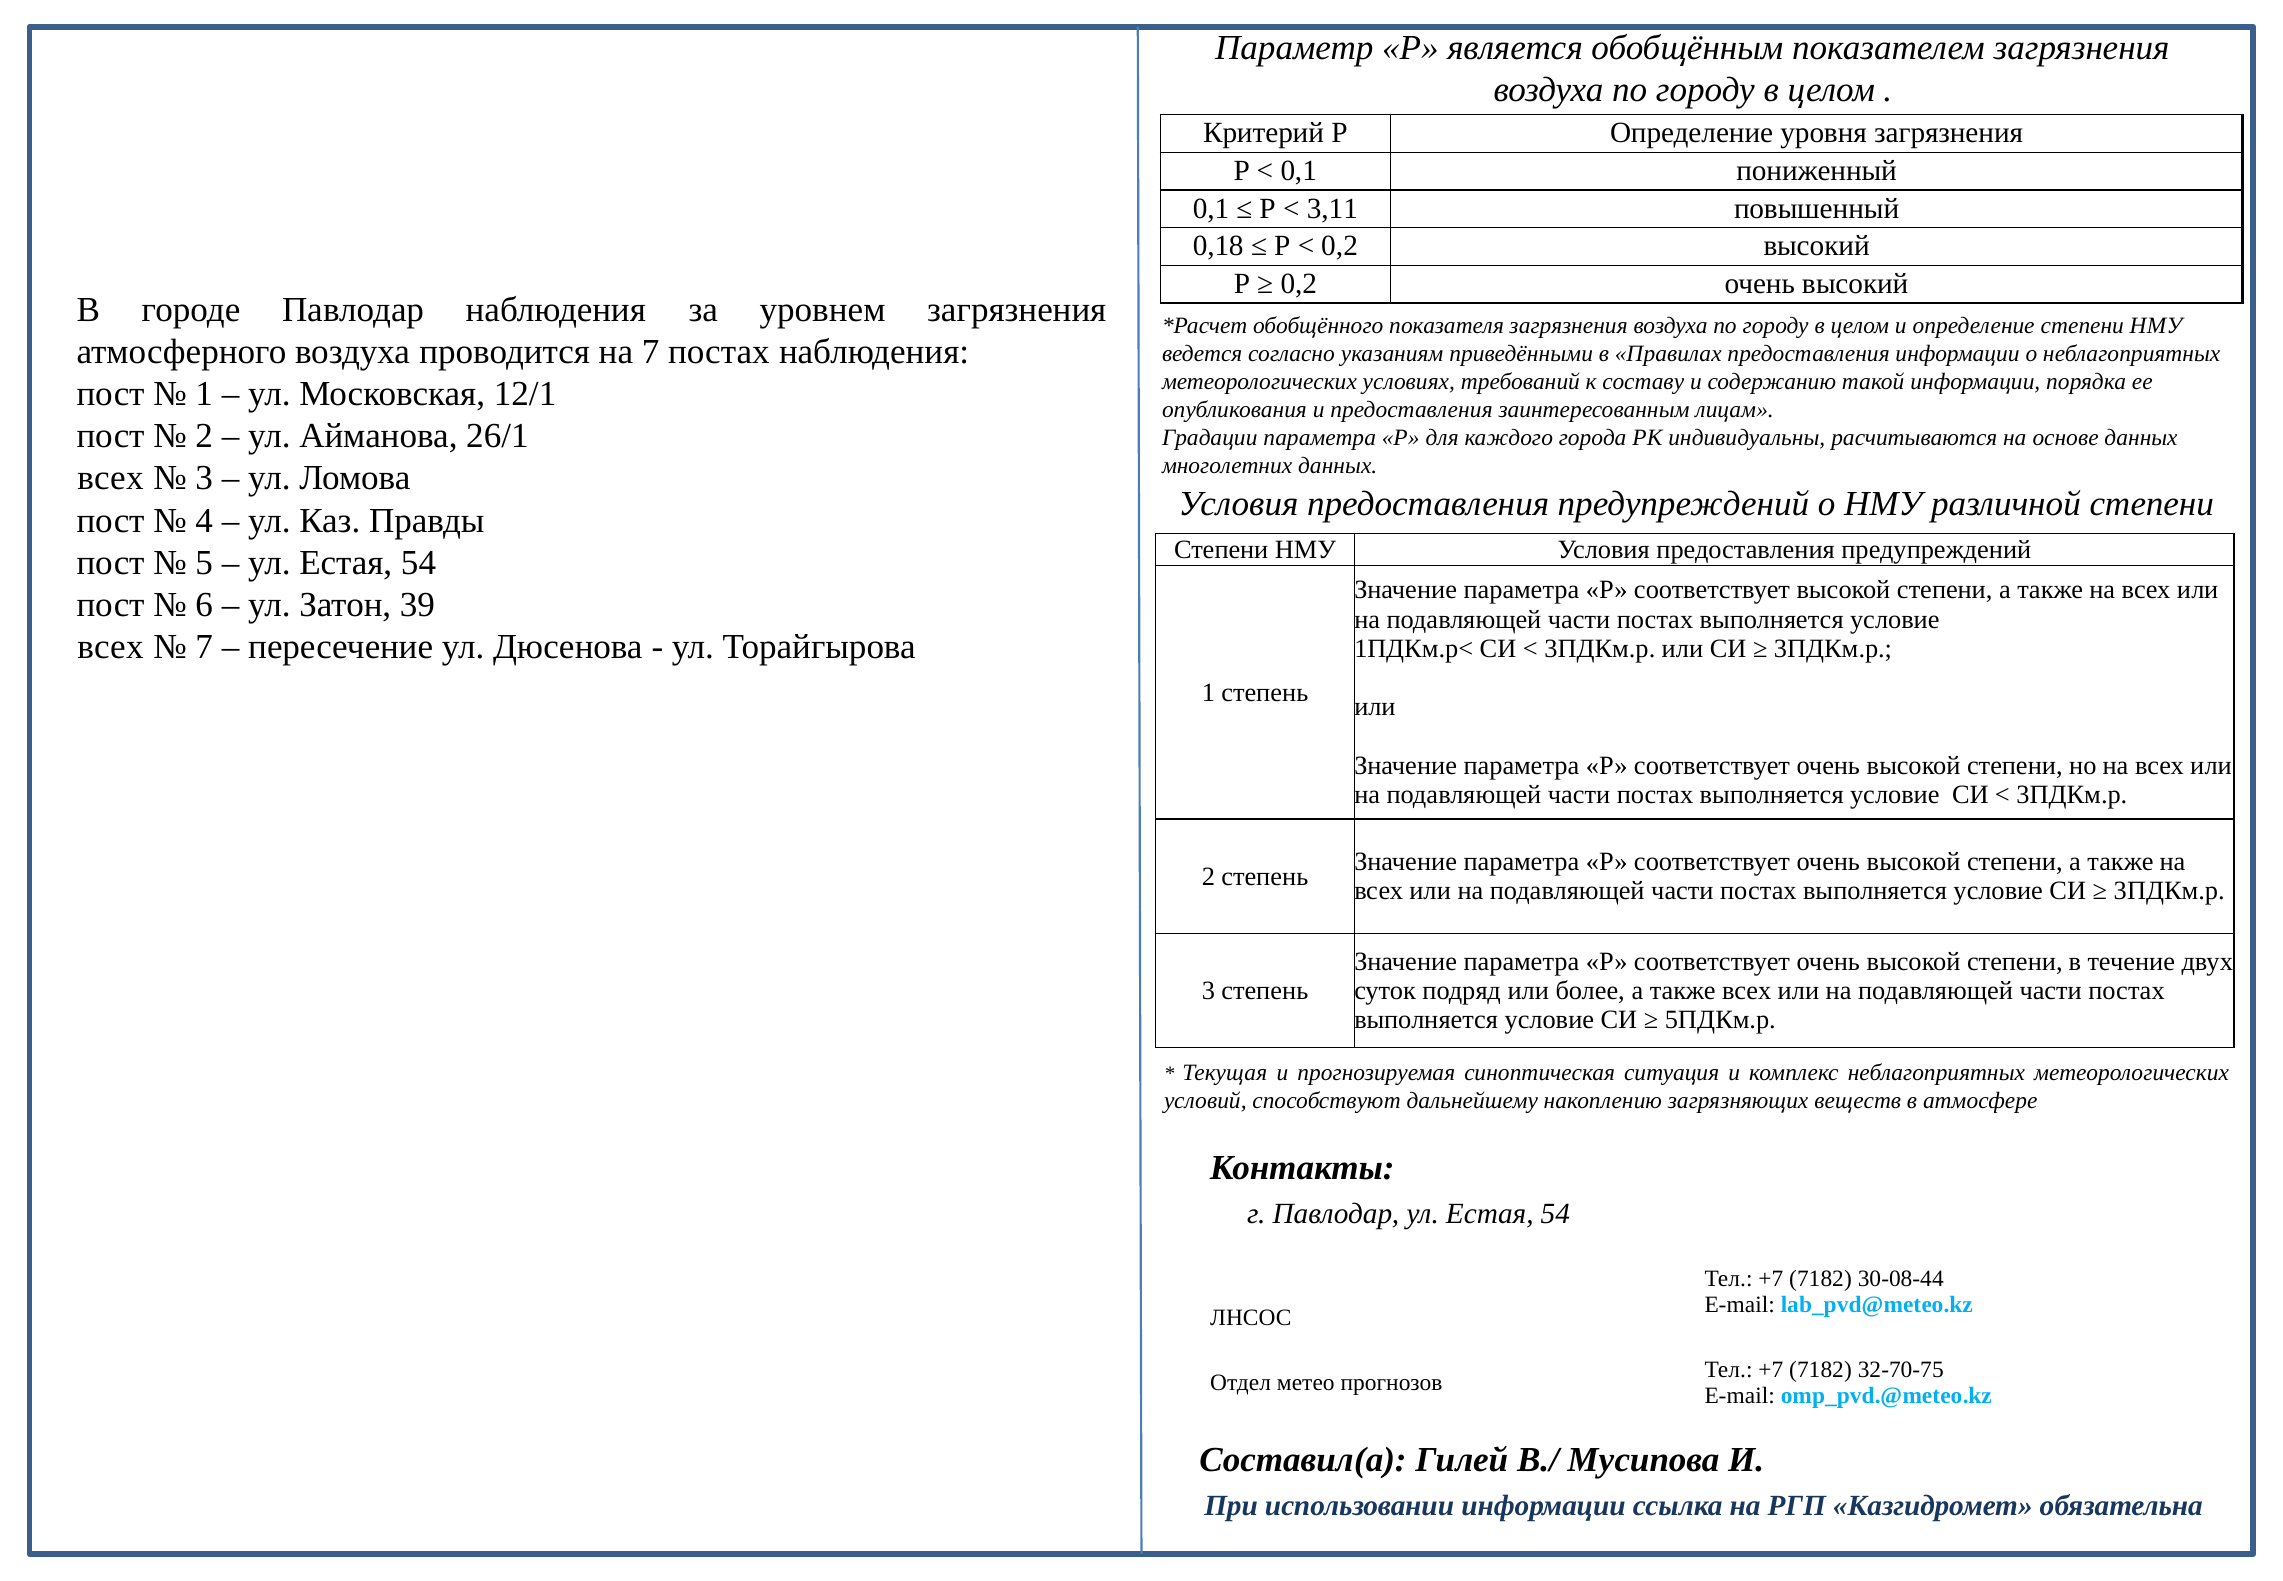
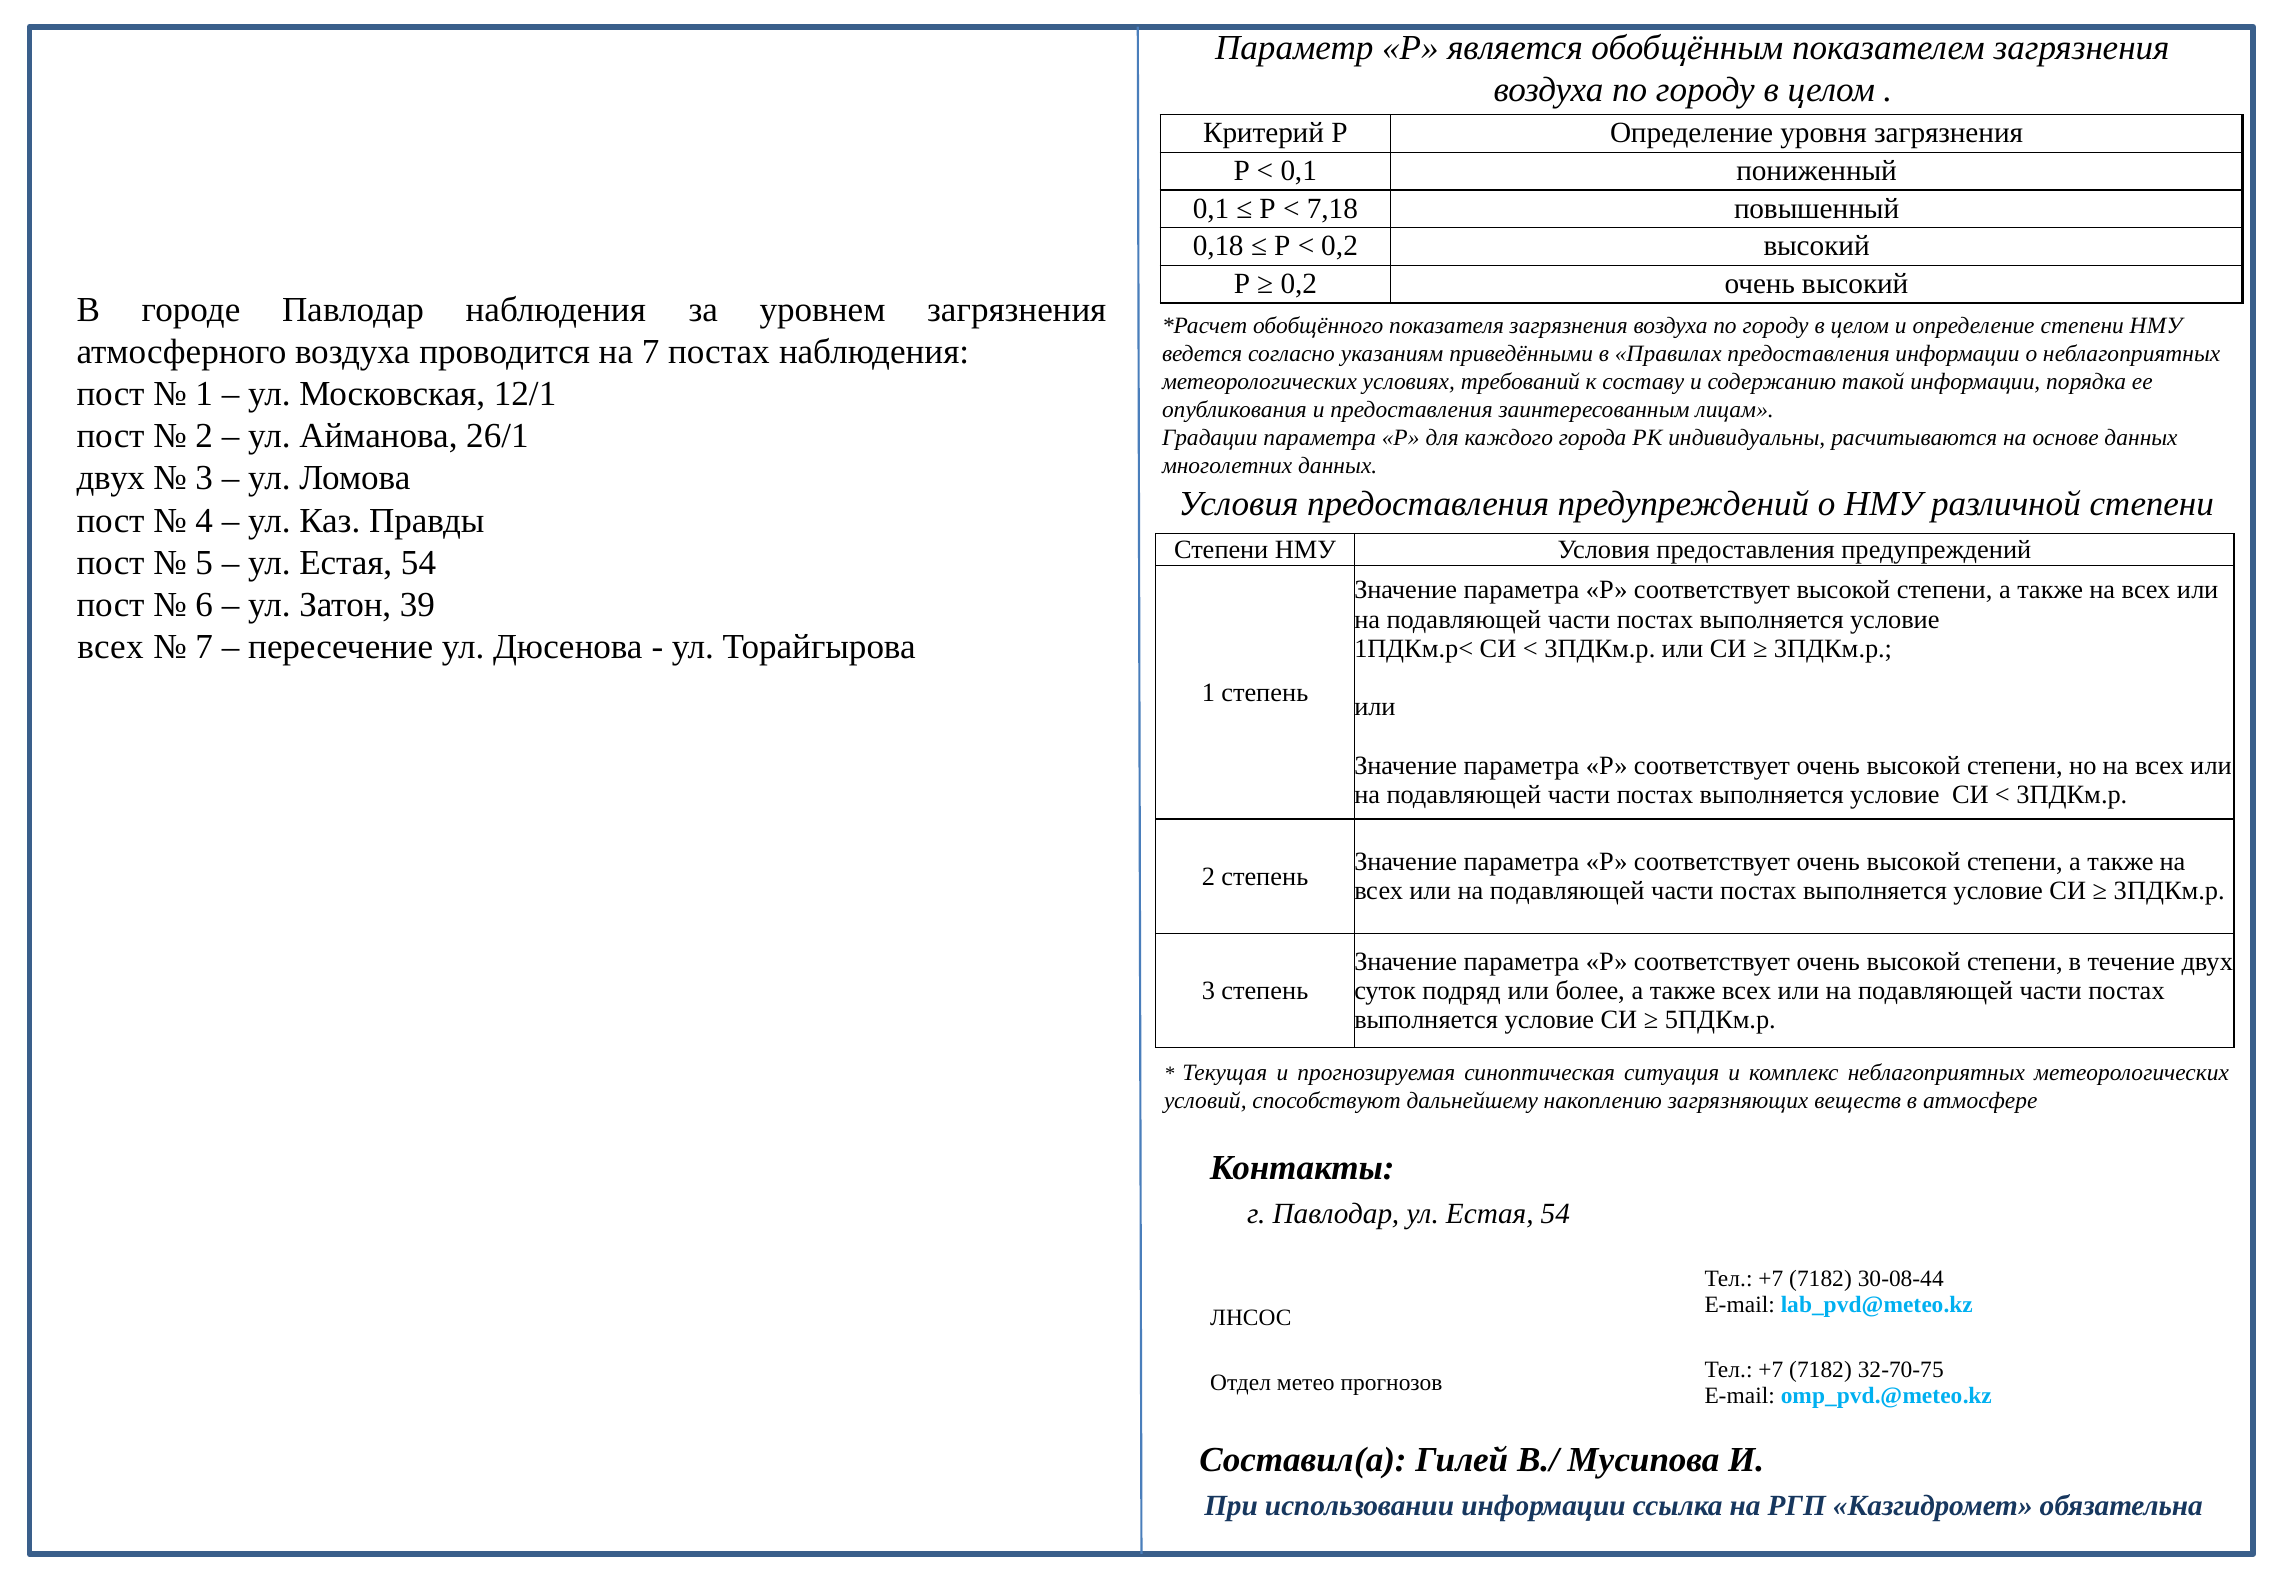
3,11: 3,11 -> 7,18 (1332, 209)
всех: всех -> двух (111, 478)
